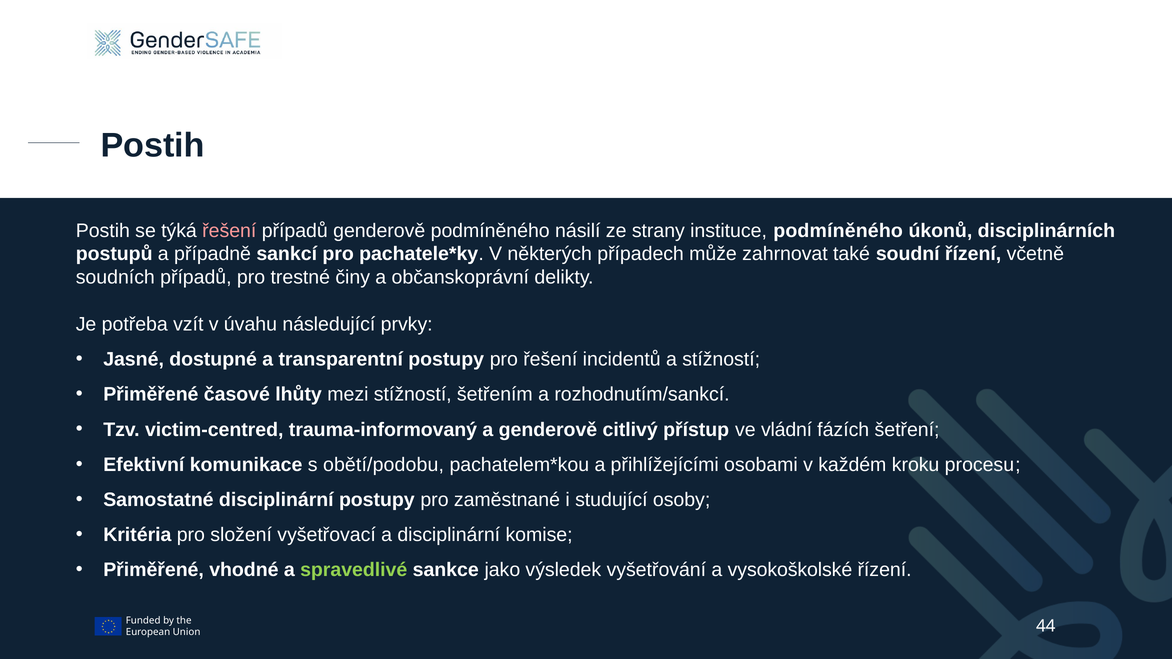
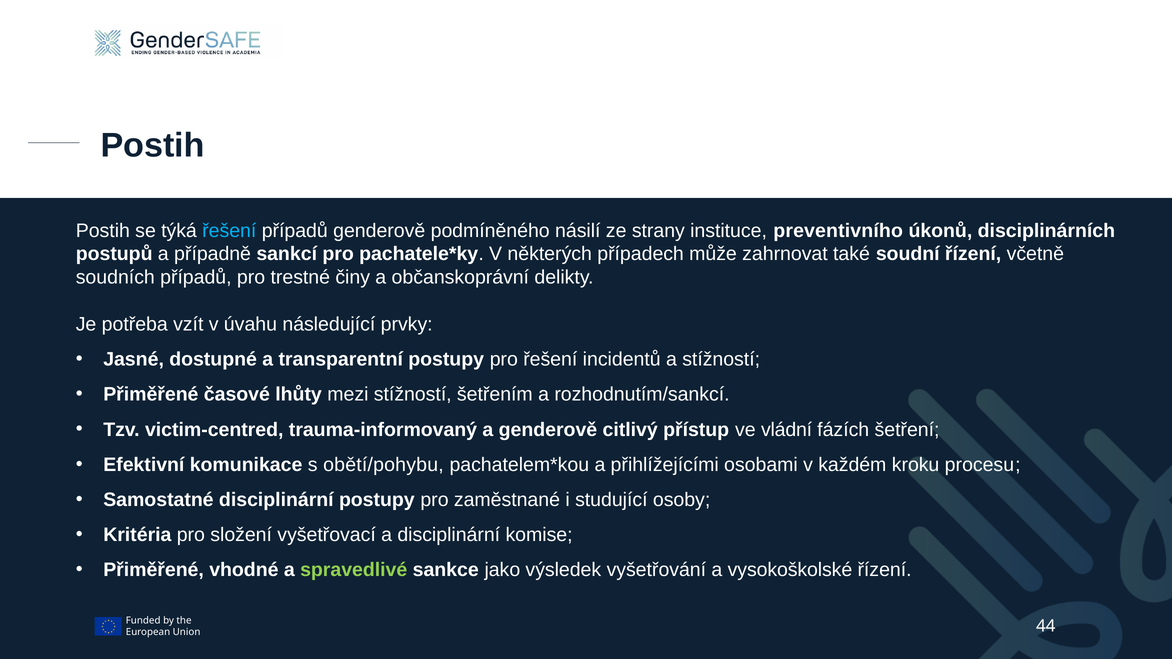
řešení colour: pink -> light blue (229, 231)
instituce podmíněného: podmíněného -> preventivního (838, 231)
obětí/podobu: obětí/podobu -> obětí/pohybu (383, 465)
